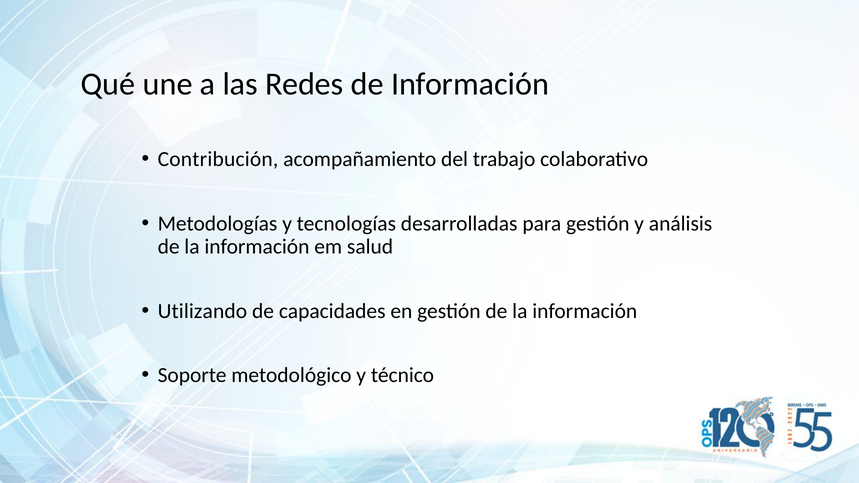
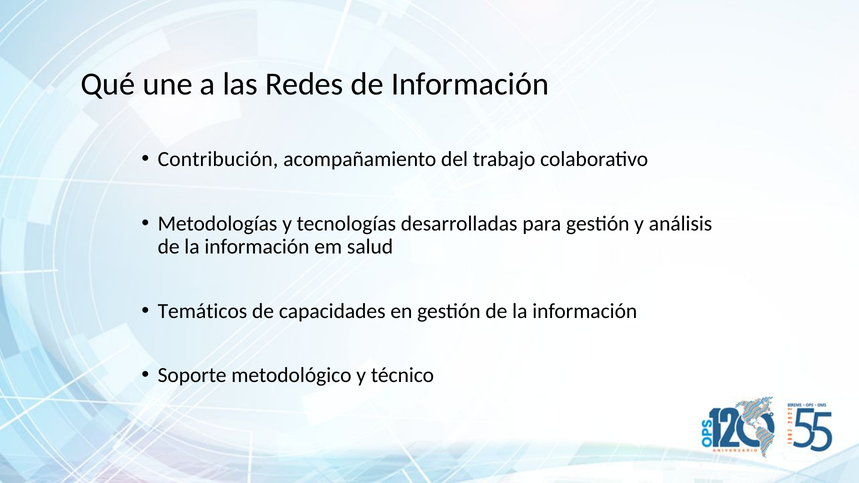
Utilizando: Utilizando -> Temáticos (202, 311)
